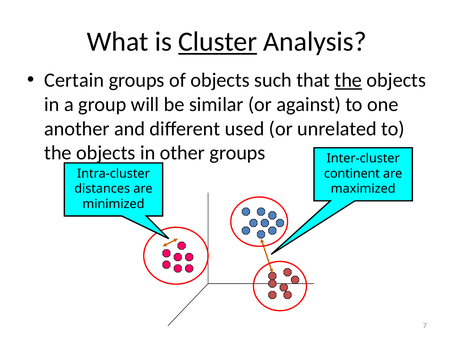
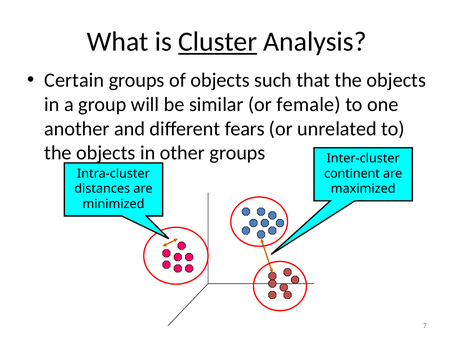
the underline: present -> none (348, 80)
against: against -> female (309, 104)
used: used -> fears (245, 129)
